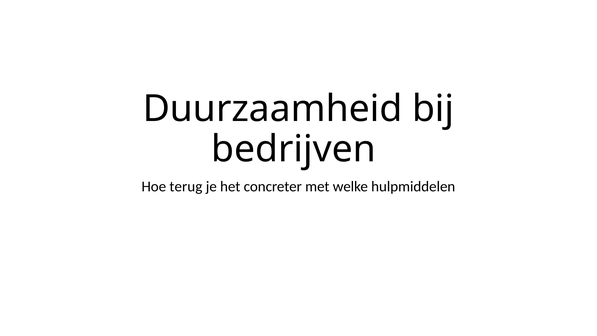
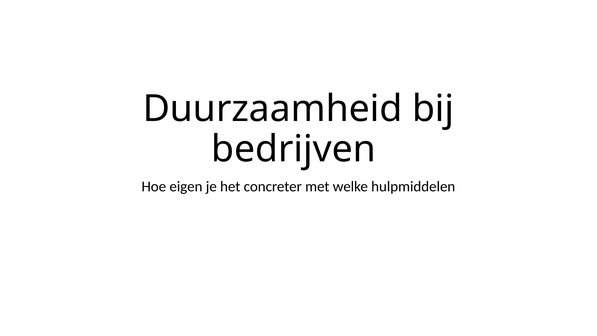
terug: terug -> eigen (186, 187)
